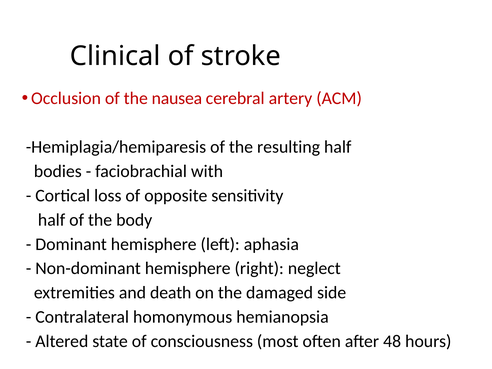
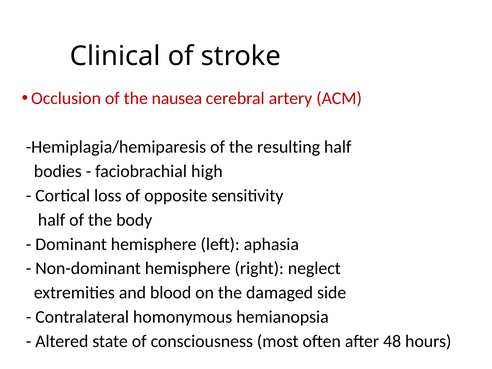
with: with -> high (207, 171)
death: death -> blood (171, 293)
